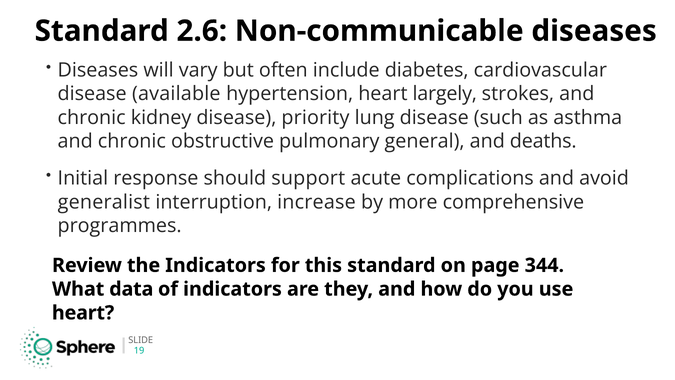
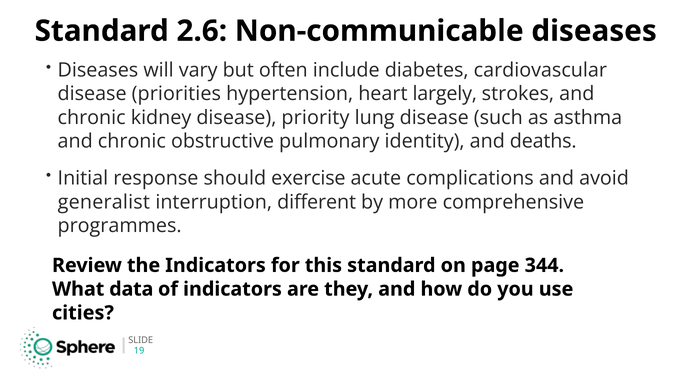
available: available -> priorities (176, 94)
general: general -> identity (425, 141)
support: support -> exercise (308, 178)
increase: increase -> different (317, 202)
heart: heart -> cities (83, 313)
